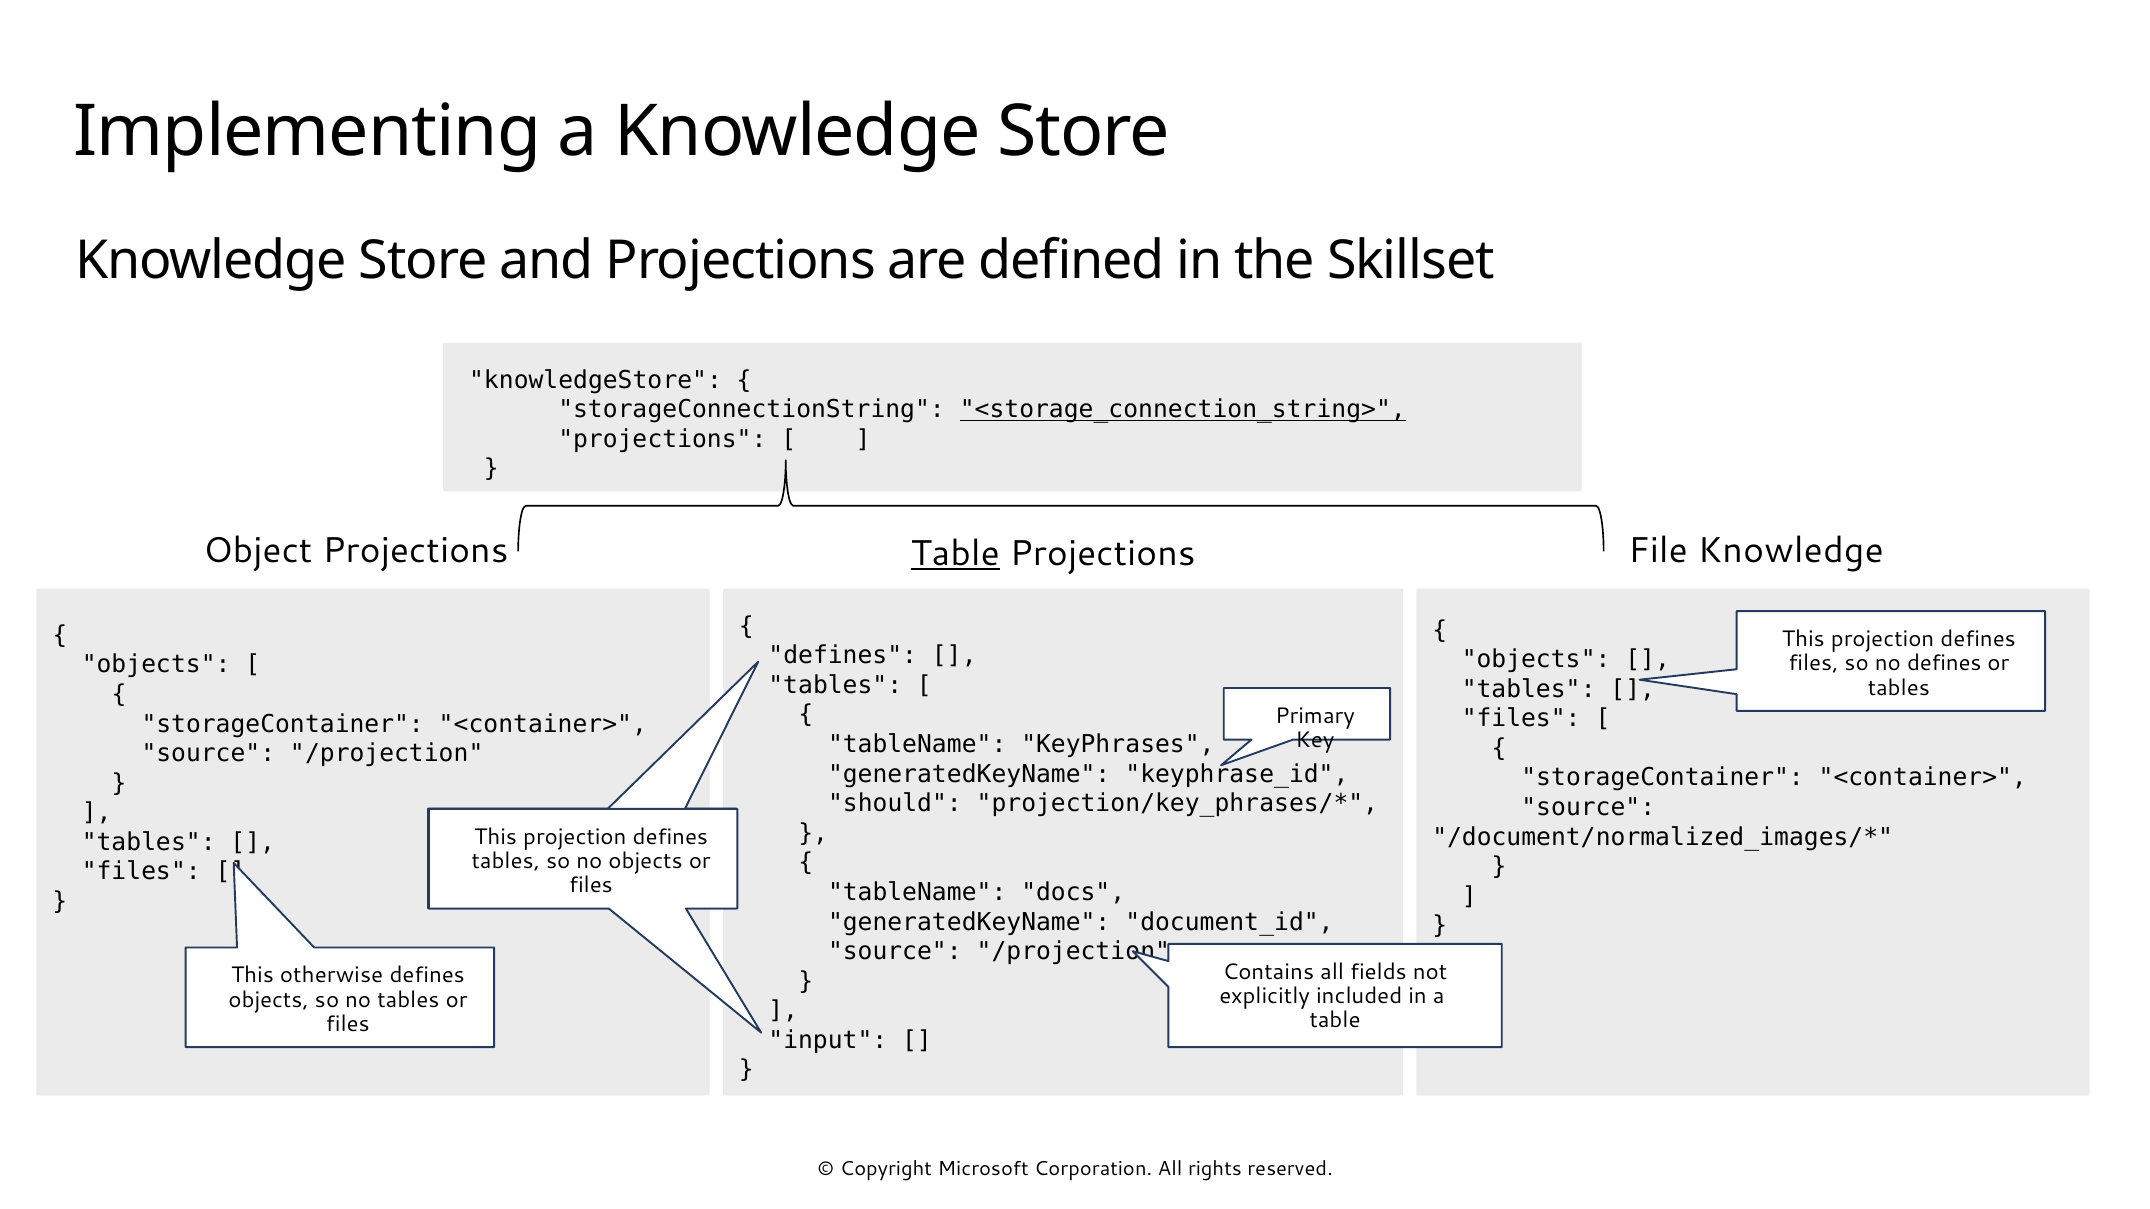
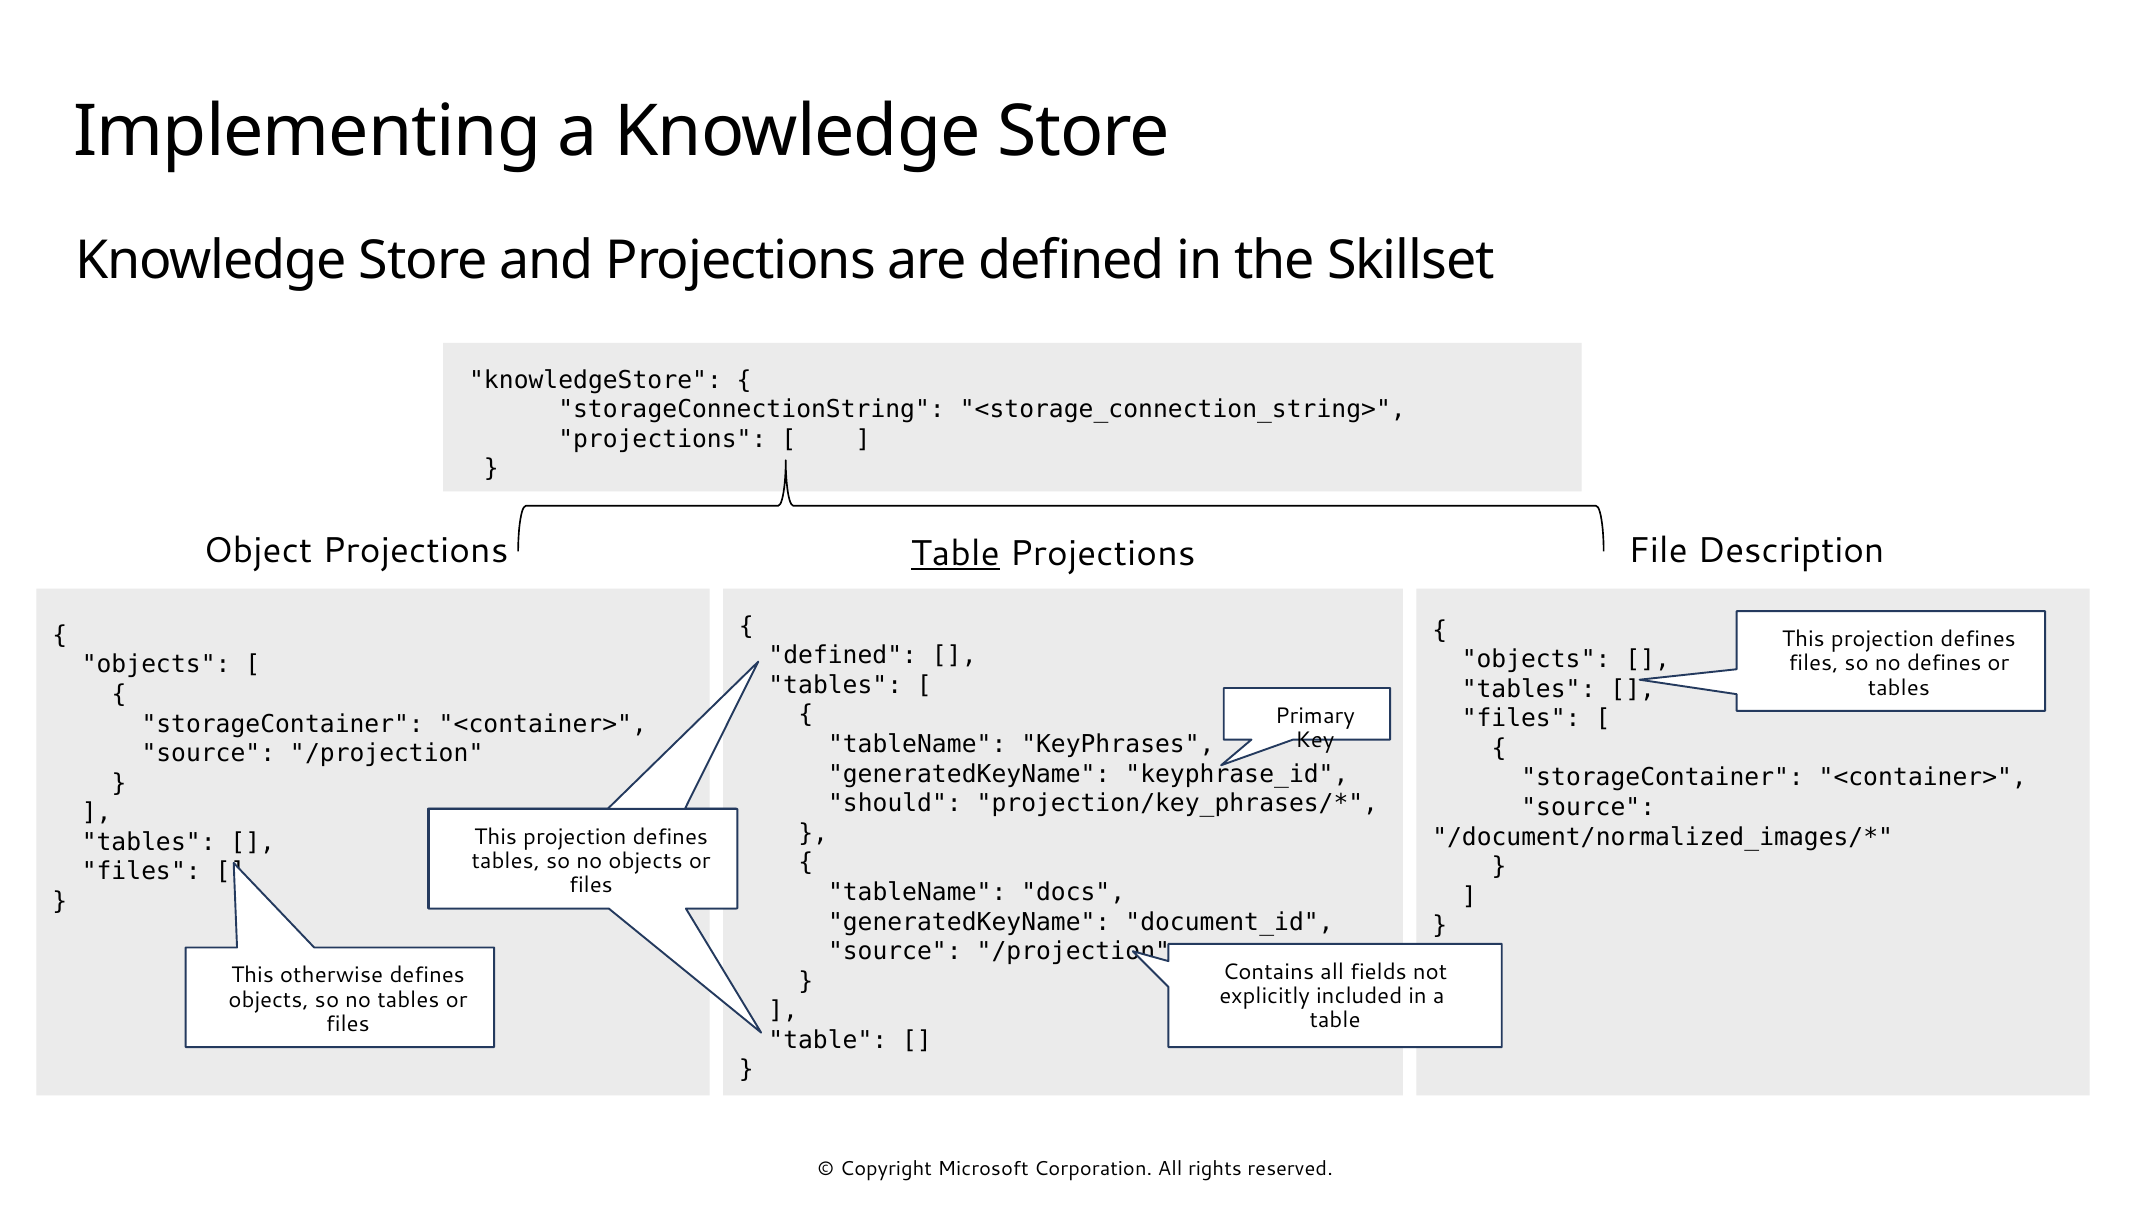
<storage_connection_string> underline: present -> none (1183, 410)
File Knowledge: Knowledge -> Description (1791, 551)
defines: defines -> defined (843, 656)
input: input -> table (828, 1040)
